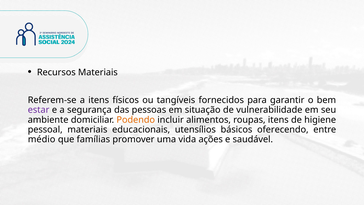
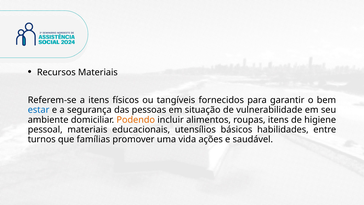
estar colour: purple -> blue (39, 110)
oferecendo: oferecendo -> habilidades (283, 129)
médio: médio -> turnos (42, 139)
